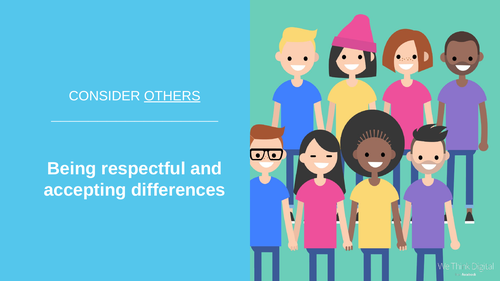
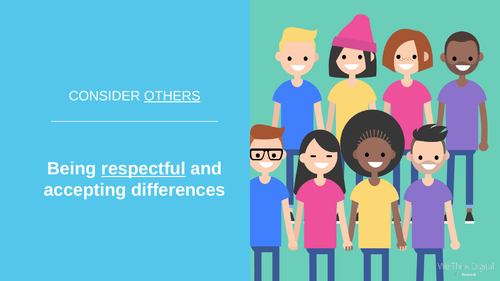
respectful underline: none -> present (143, 169)
